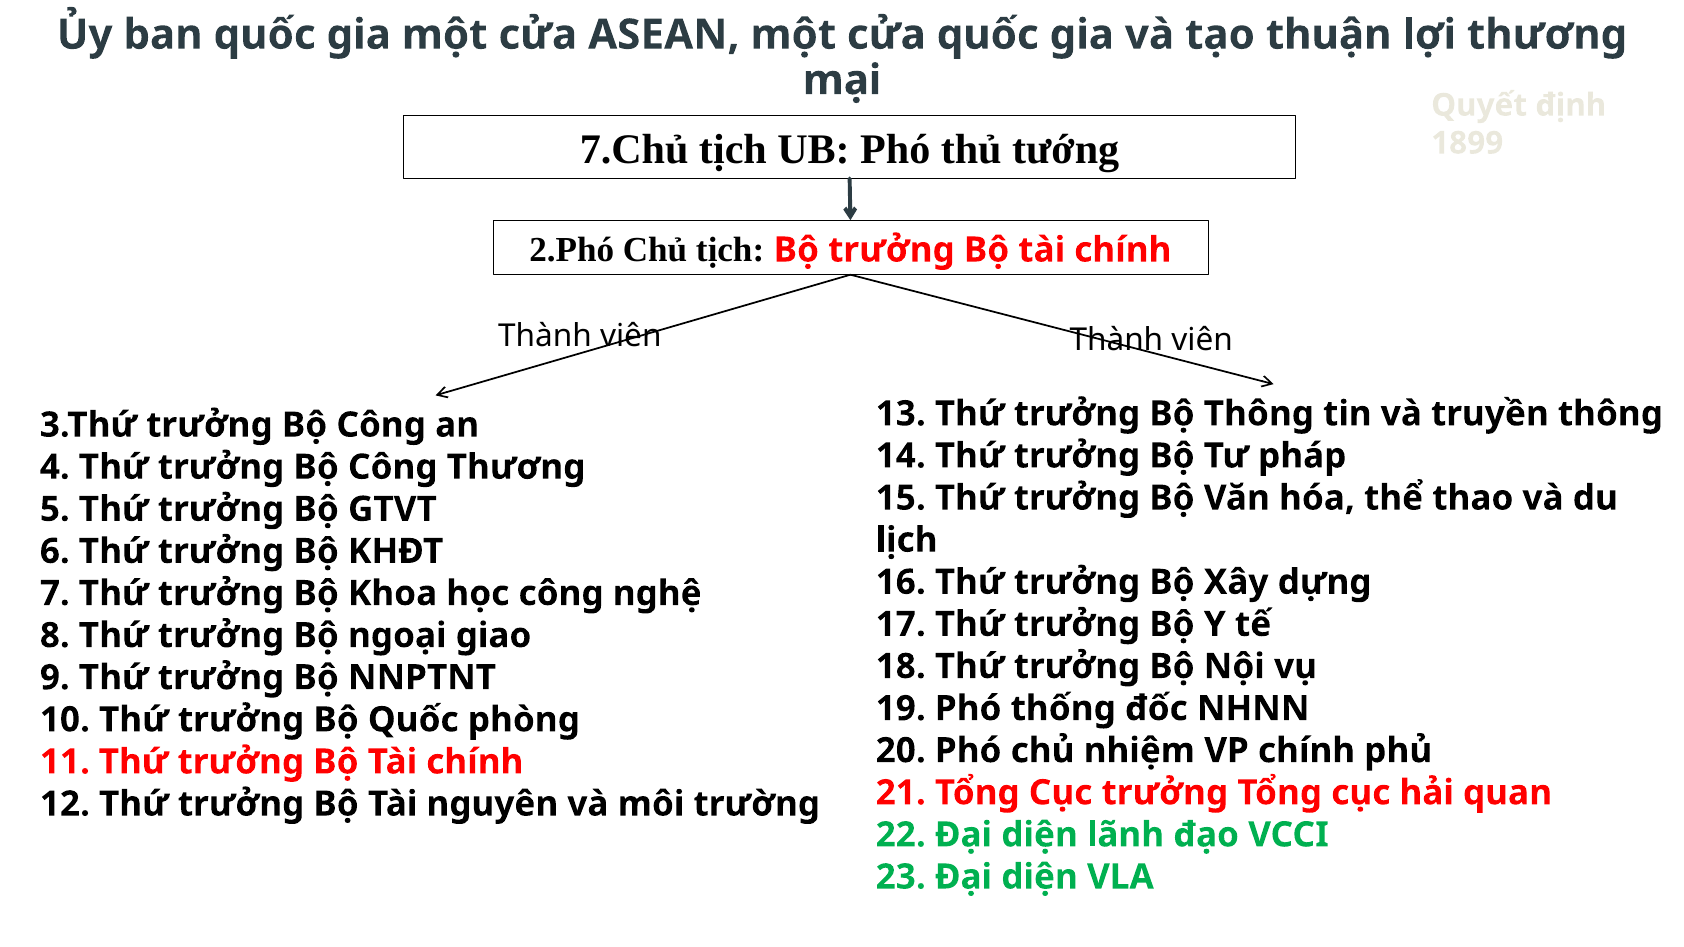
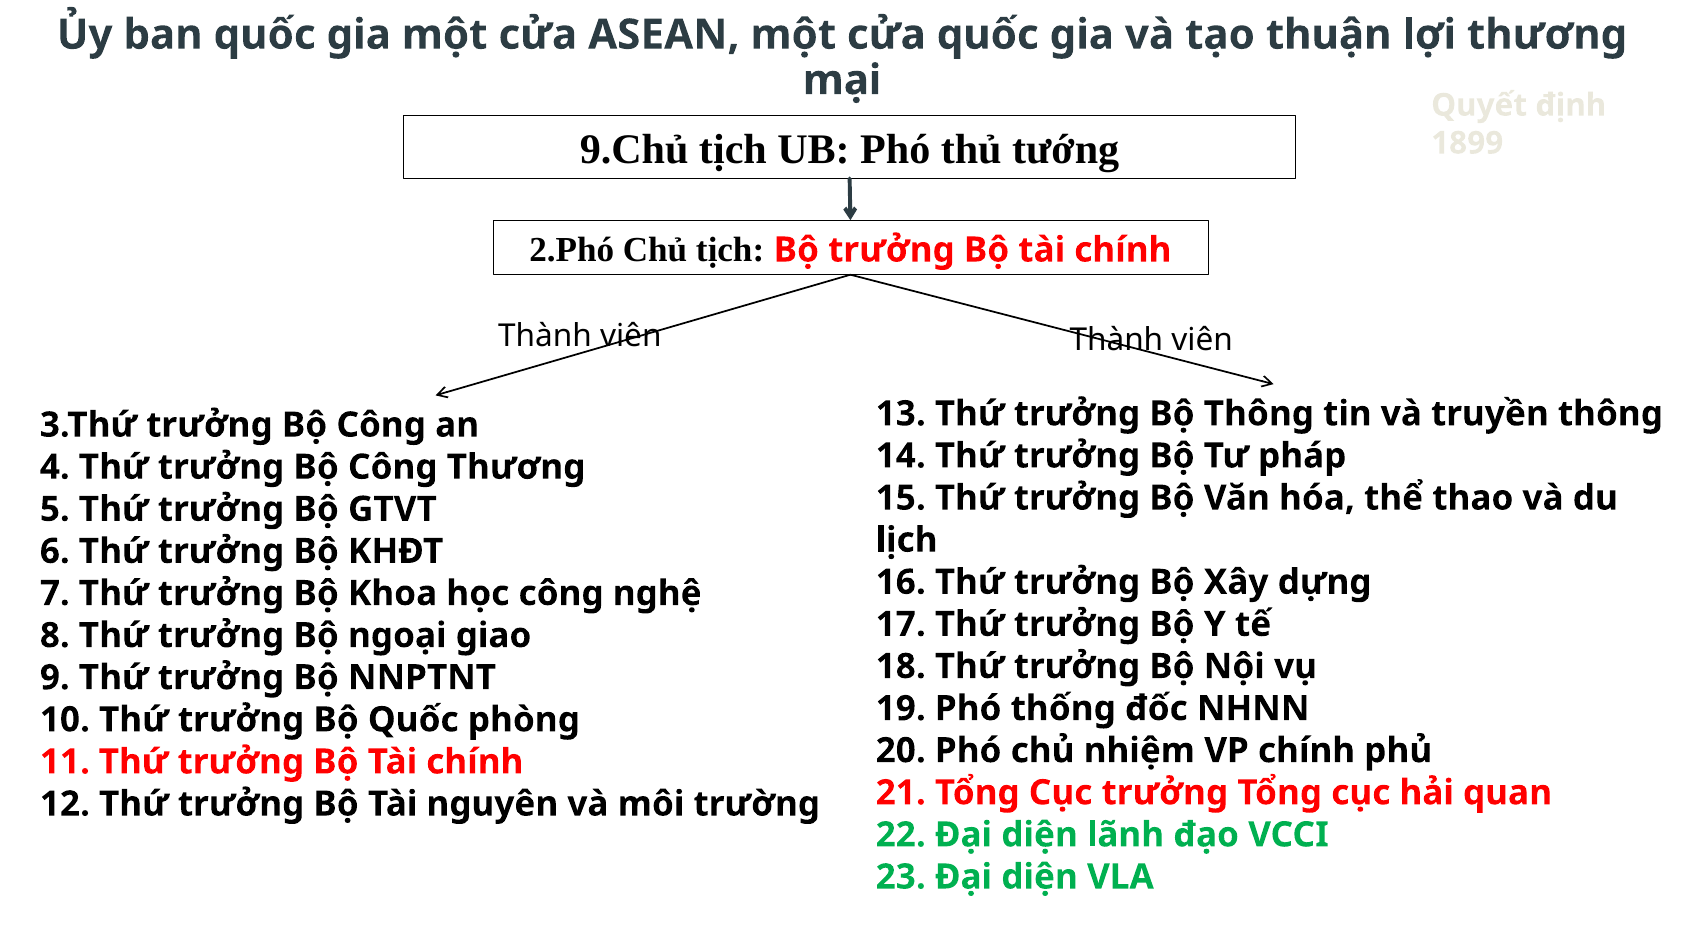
7.Chủ: 7.Chủ -> 9.Chủ (634, 150)
